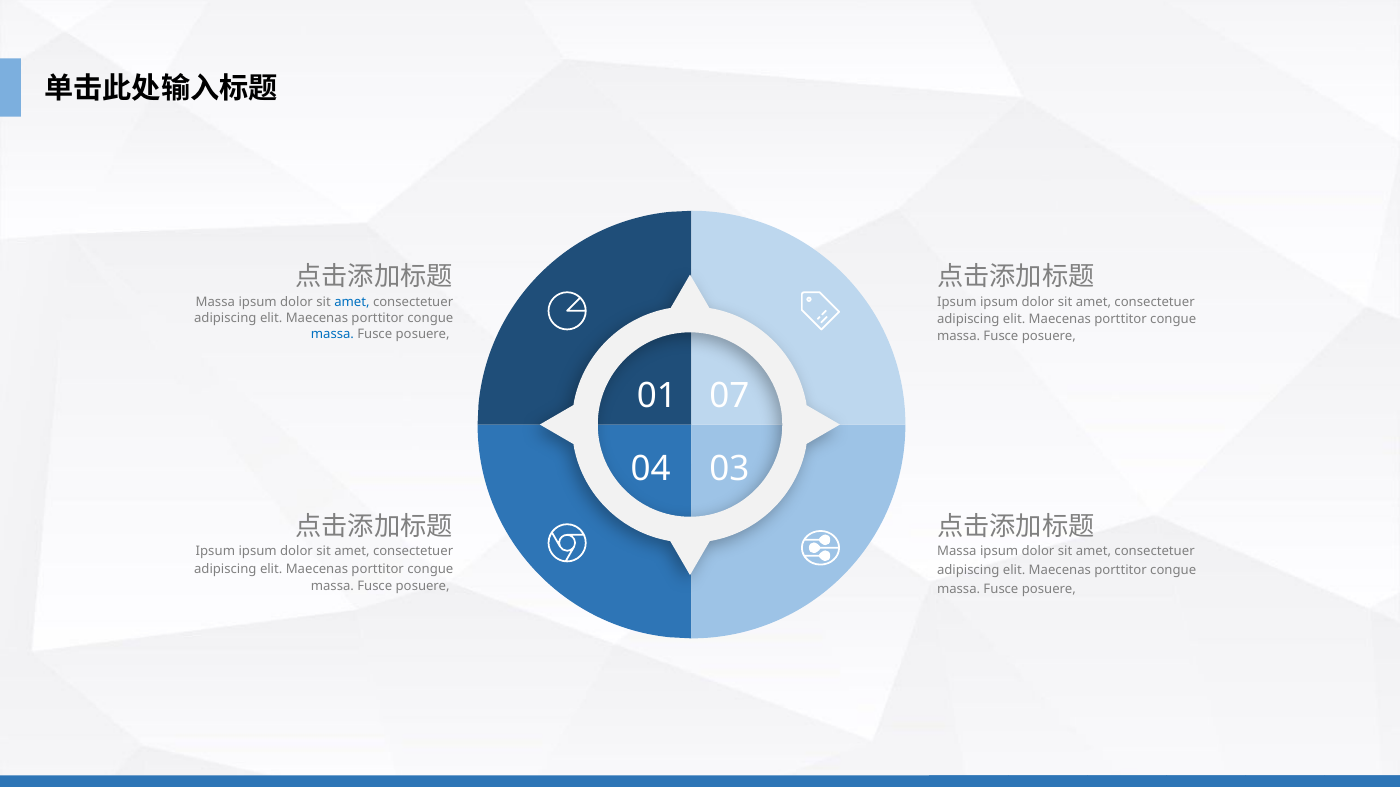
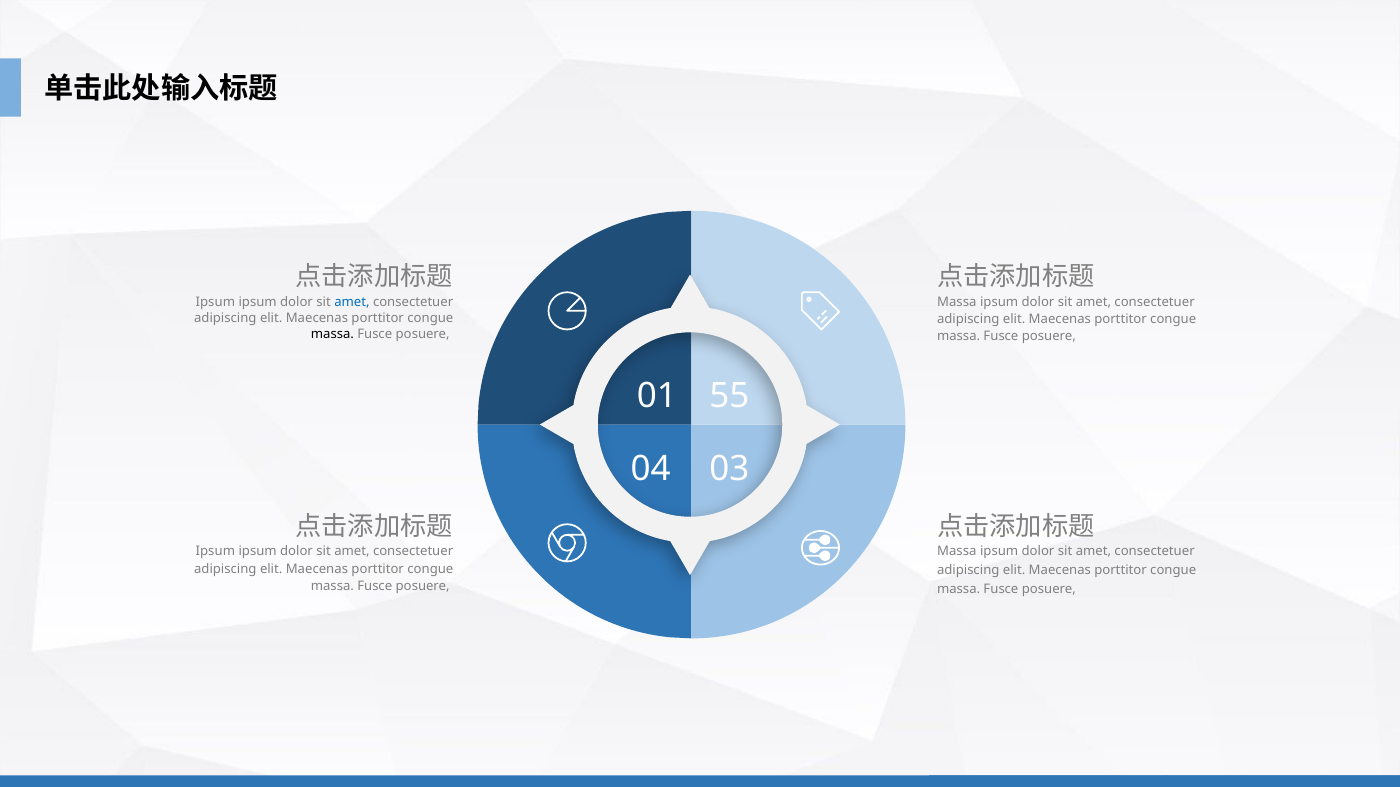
Ipsum: Ipsum -> Massa (957, 302)
Massa: Massa -> Ipsum (215, 303)
massa colour: blue -> black (332, 334)
07: 07 -> 55 (729, 396)
